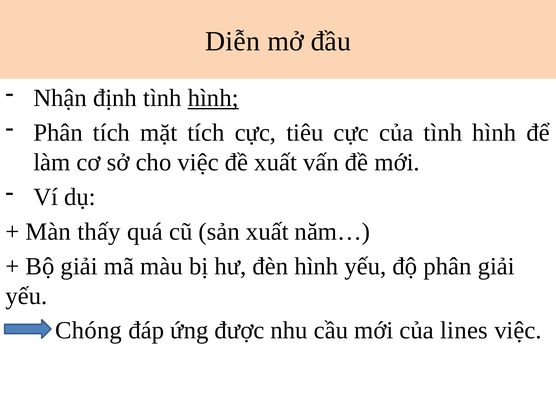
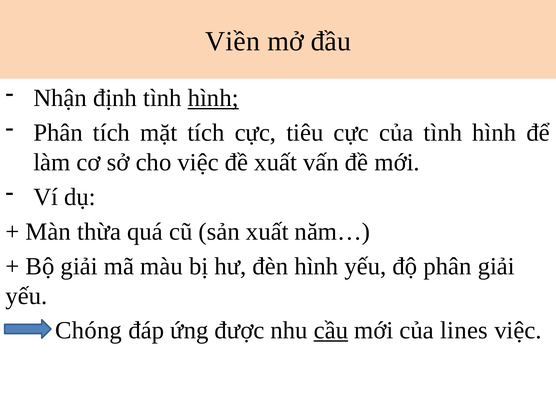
Diễn: Diễn -> Viền (233, 41)
thấy: thấy -> thừa (99, 232)
cầu underline: none -> present (331, 330)
